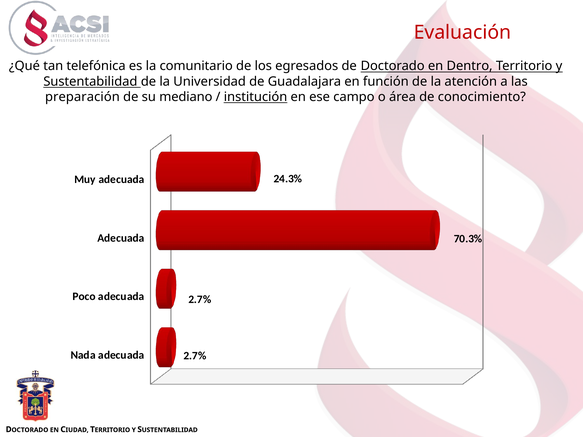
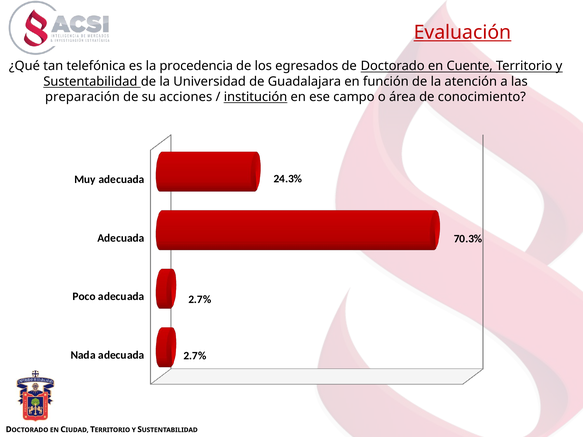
Evaluación underline: none -> present (462, 32)
comunitario: comunitario -> procedencia (196, 66)
Dentro: Dentro -> Cuente (470, 66)
mediano: mediano -> acciones (186, 97)
